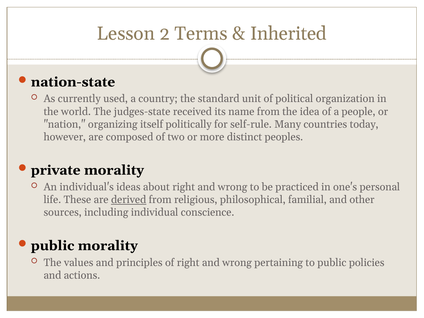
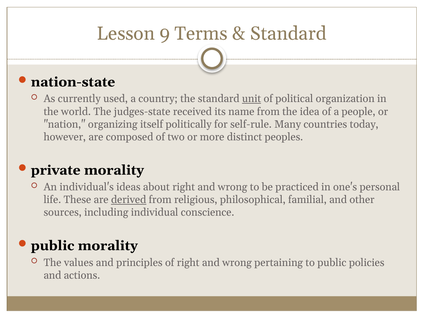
2: 2 -> 9 (165, 34)
Inherited: Inherited -> Standard (288, 34)
unit underline: none -> present (252, 99)
